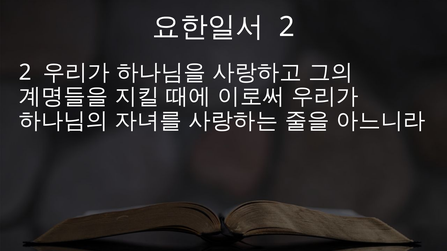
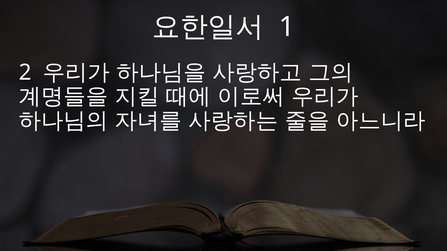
2: 2 -> 1 (287, 27)
